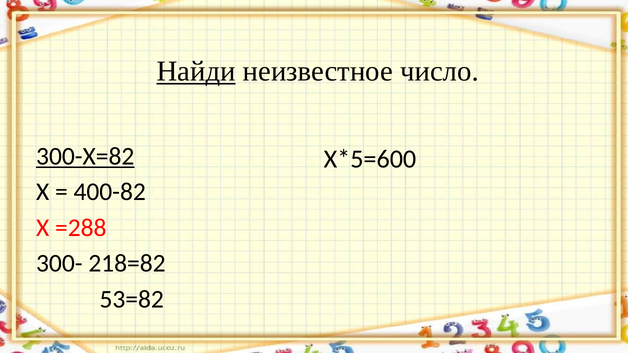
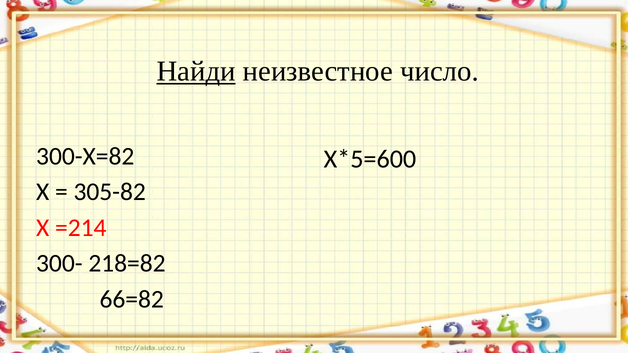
300-Х=82 underline: present -> none (85, 156)
400-82: 400-82 -> 305-82 (110, 192)
=288: =288 -> =214 (81, 228)
53=82: 53=82 -> 66=82 (132, 300)
